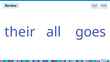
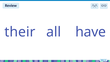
goes: goes -> have (91, 32)
